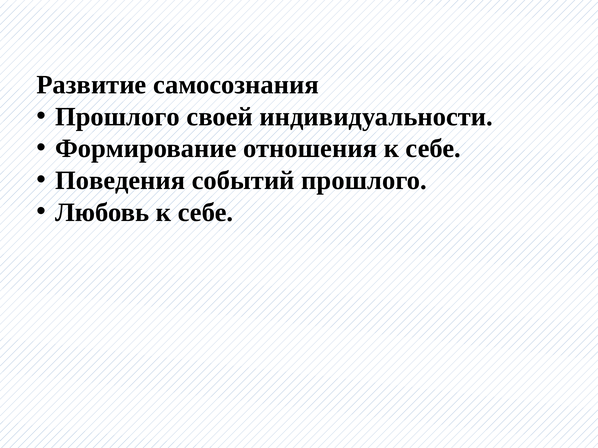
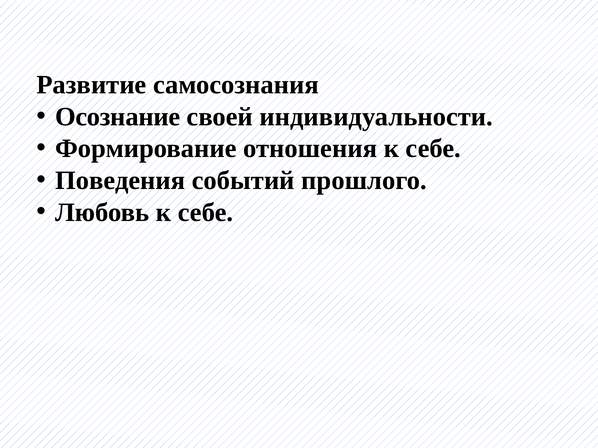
Прошлого: Прошлого -> Осознание (118, 117)
